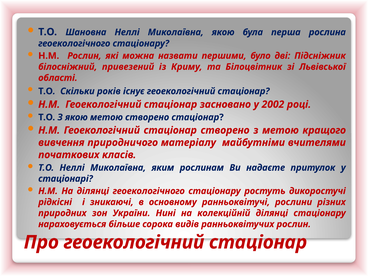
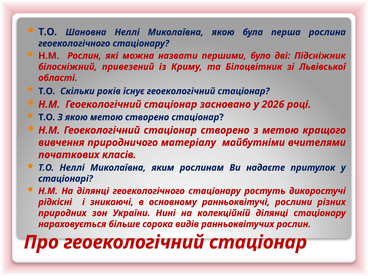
2002: 2002 -> 2026 (273, 104)
